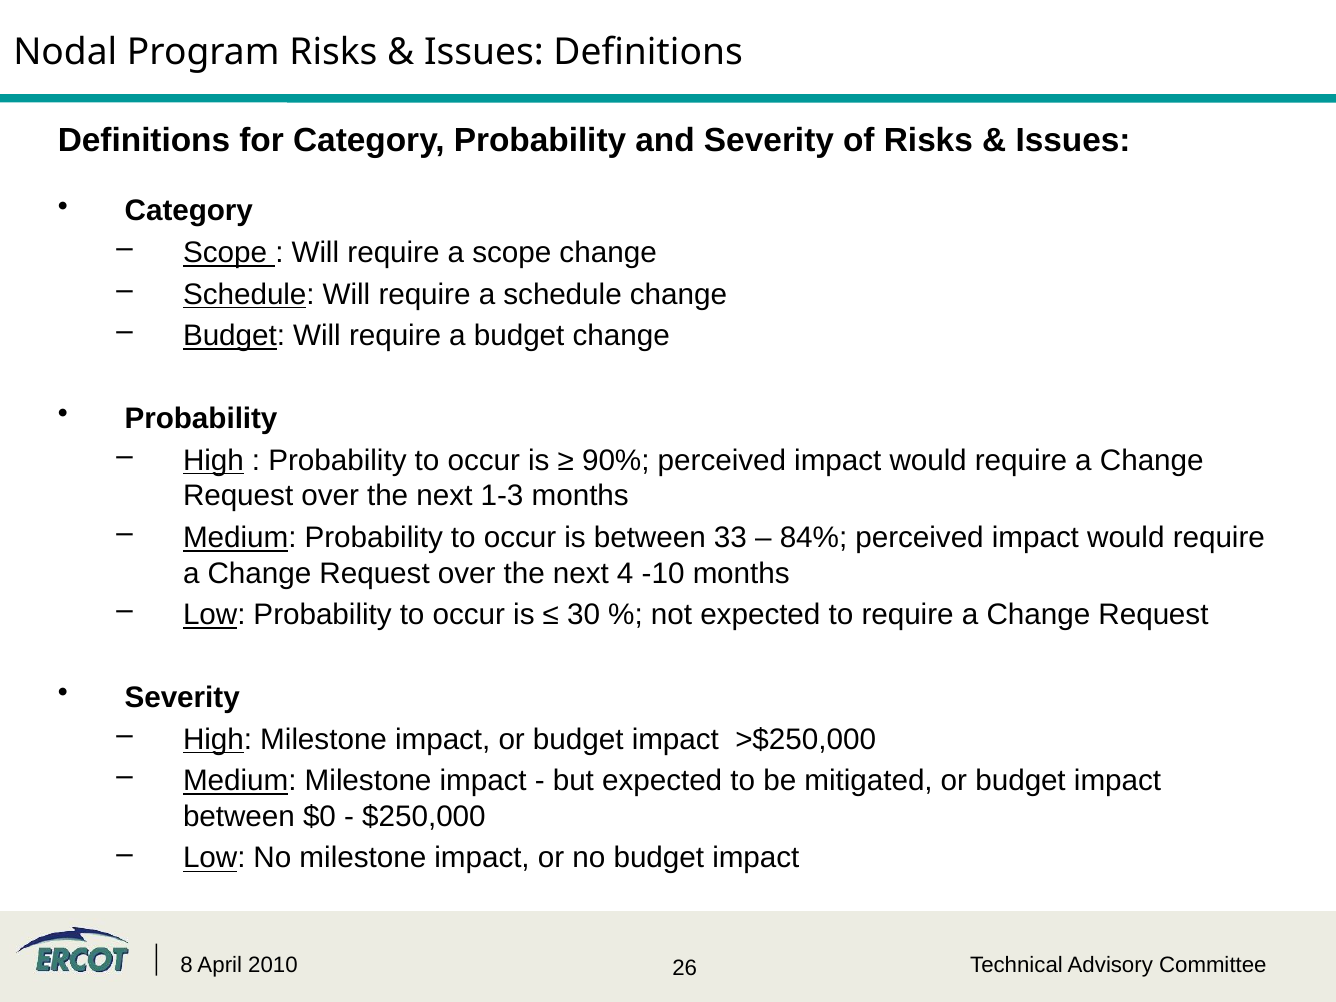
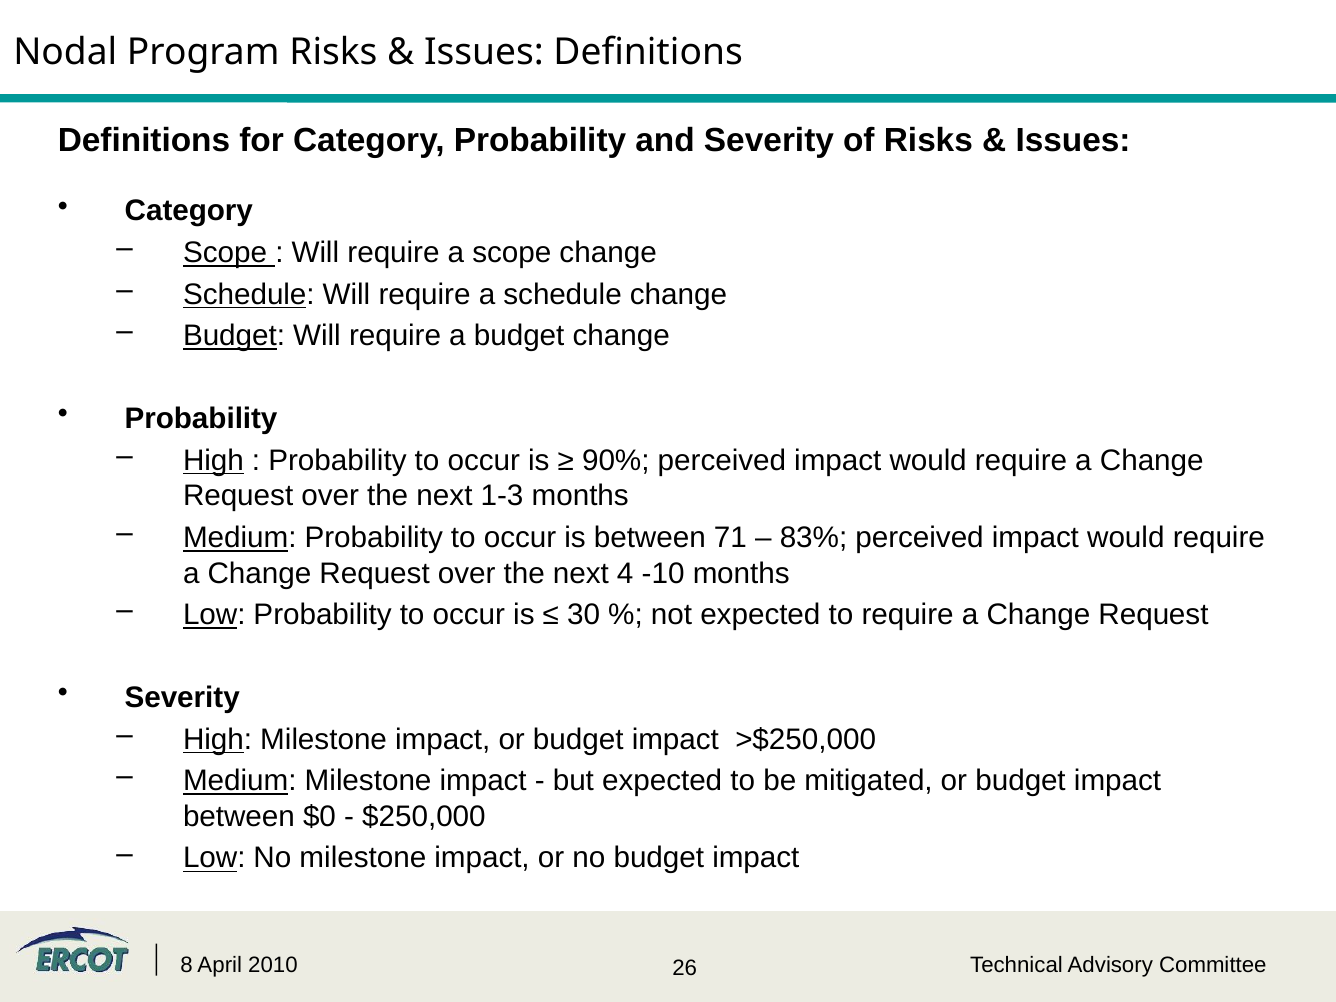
33: 33 -> 71 (730, 538)
84%: 84% -> 83% (814, 538)
